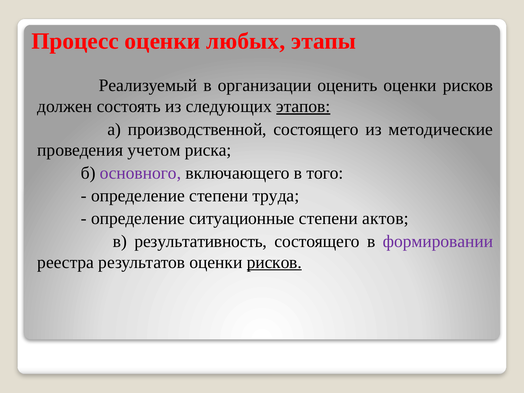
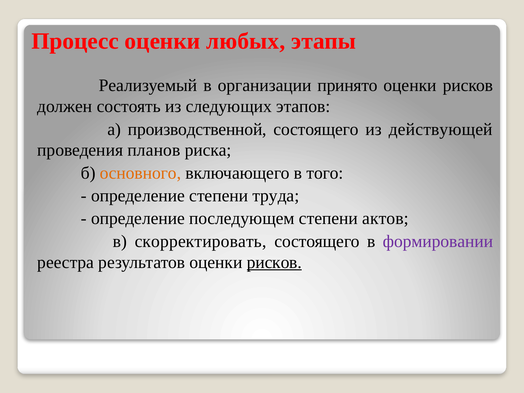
оценить: оценить -> принято (348, 86)
этапов underline: present -> none (303, 106)
методические: методические -> действующей (441, 129)
учетом: учетом -> планов (154, 150)
основного colour: purple -> orange (141, 173)
ситуационные: ситуационные -> последующем (242, 219)
результативность: результативность -> скорректировать (201, 241)
